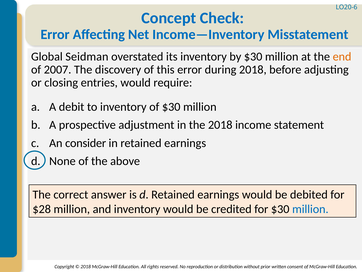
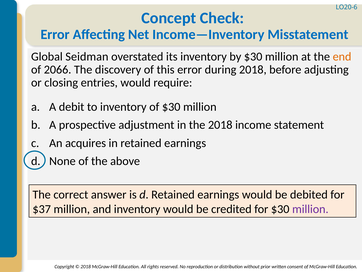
2007: 2007 -> 2066 (58, 70)
consider: consider -> acquires (86, 143)
$28: $28 -> $37 (42, 209)
million colour: blue -> purple (310, 209)
